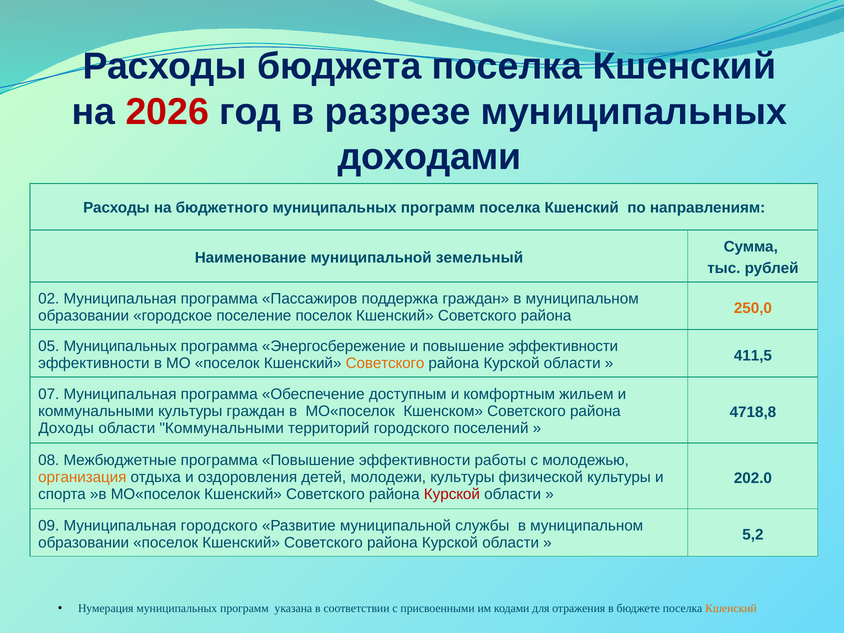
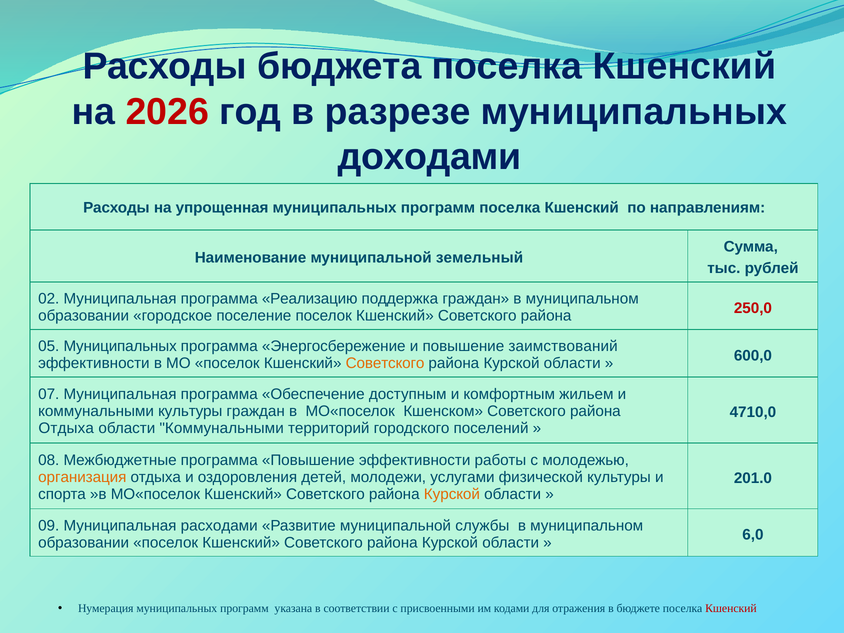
бюджетного: бюджетного -> упрощенная (222, 208)
Пассажиров: Пассажиров -> Реализацию (310, 299)
250,0 colour: orange -> red (753, 308)
и повышение эффективности: эффективности -> заимствований (563, 346)
411,5: 411,5 -> 600,0 (753, 356)
4718,8: 4718,8 -> 4710,0 (753, 412)
Доходы: Доходы -> Отдыха (66, 428)
молодежи культуры: культуры -> услугами (462, 477)
202.0: 202.0 -> 201.0 (753, 478)
Курской colour: red -> orange (452, 494)
Муниципальная городского: городского -> расходами (219, 525)
5,2: 5,2 -> 6,0 (753, 535)
Кшенский colour: orange -> red (731, 608)
